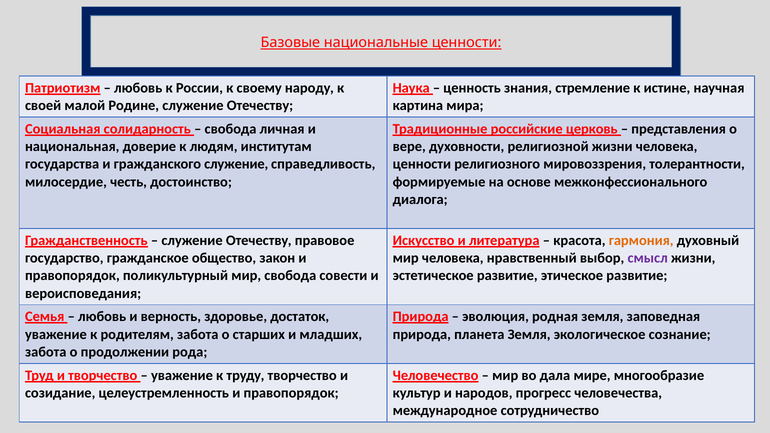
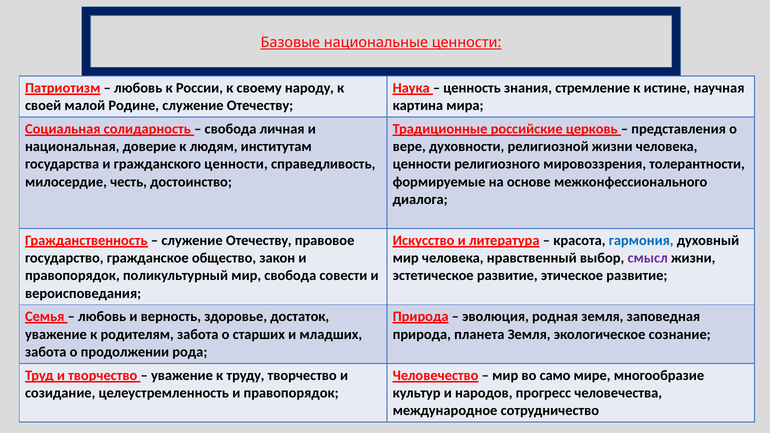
гражданского служение: служение -> ценности (236, 164)
гармония colour: orange -> blue (641, 240)
дала: дала -> само (555, 375)
